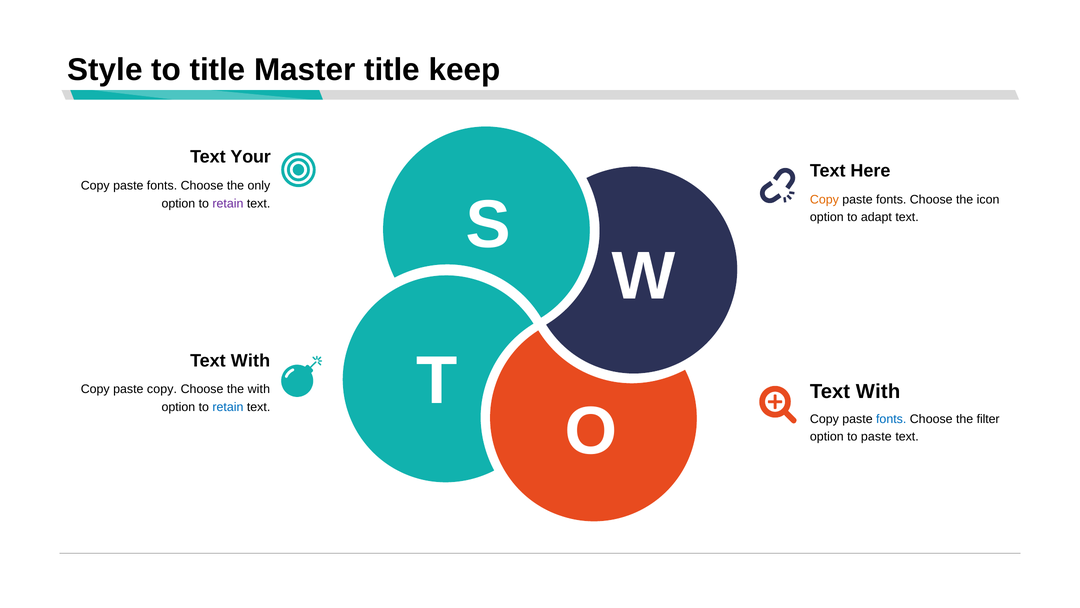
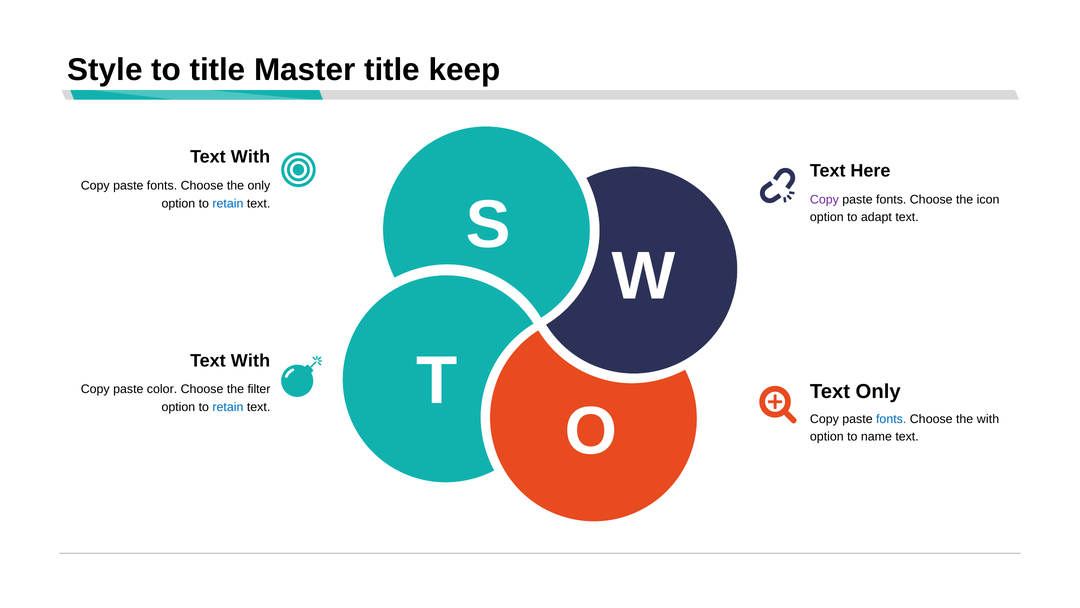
Your: Your -> With (250, 157)
Copy colour: orange -> purple (824, 199)
retain colour: purple -> blue (228, 203)
With: With -> Only (878, 391)
paste copy: copy -> color (162, 389)
the with: with -> filter (259, 389)
the filter: filter -> with (988, 419)
to paste: paste -> name (876, 437)
